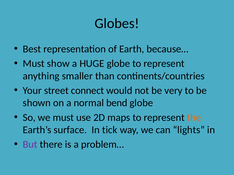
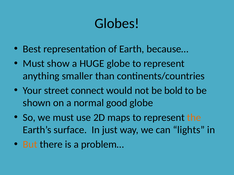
very: very -> bold (174, 91)
bend: bend -> good (117, 103)
tick: tick -> just (110, 130)
But colour: purple -> orange (30, 145)
